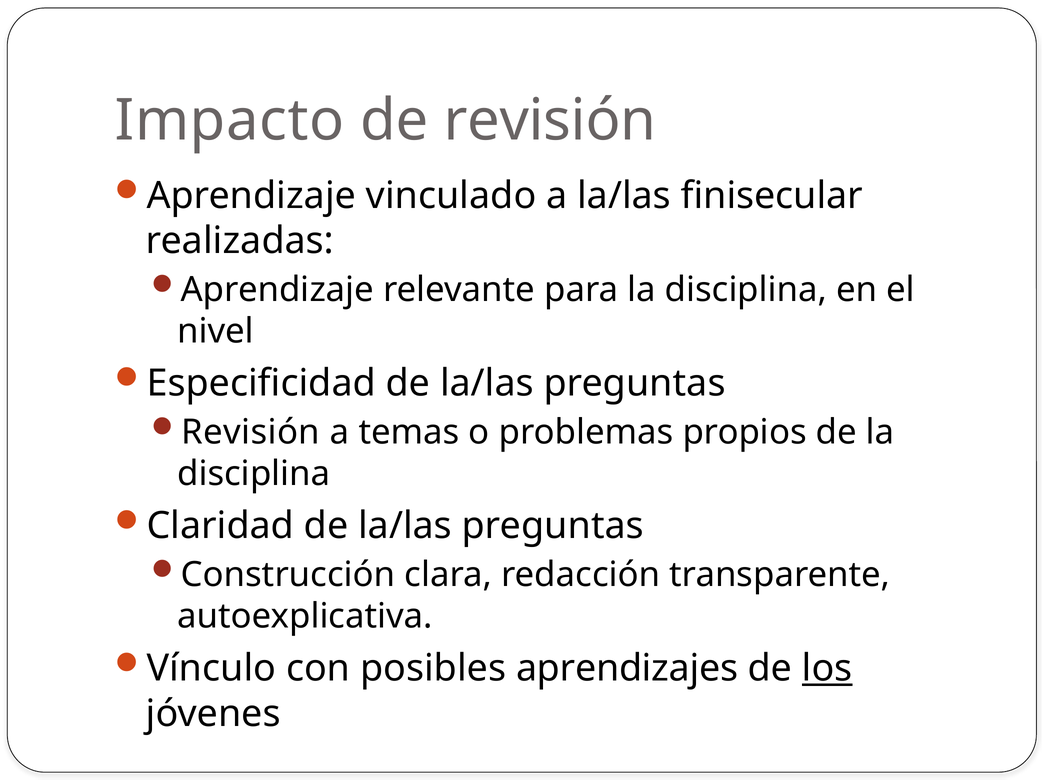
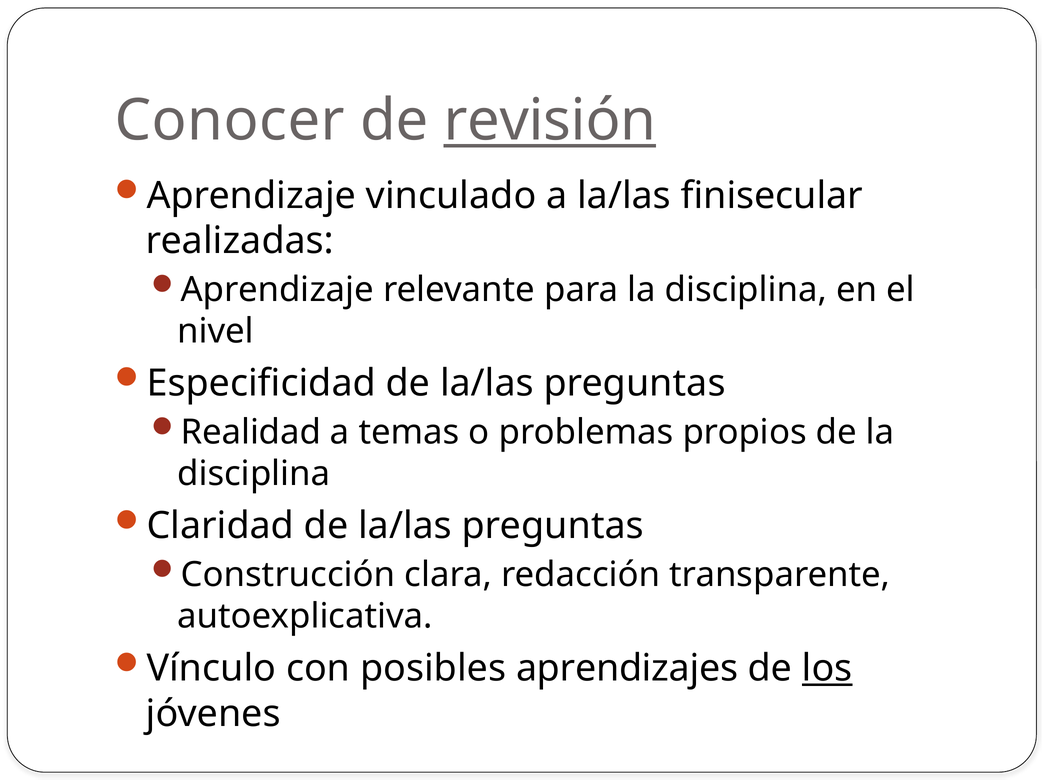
Impacto: Impacto -> Conocer (230, 121)
revisión underline: none -> present (550, 121)
Revisión: Revisión -> Realidad (251, 432)
